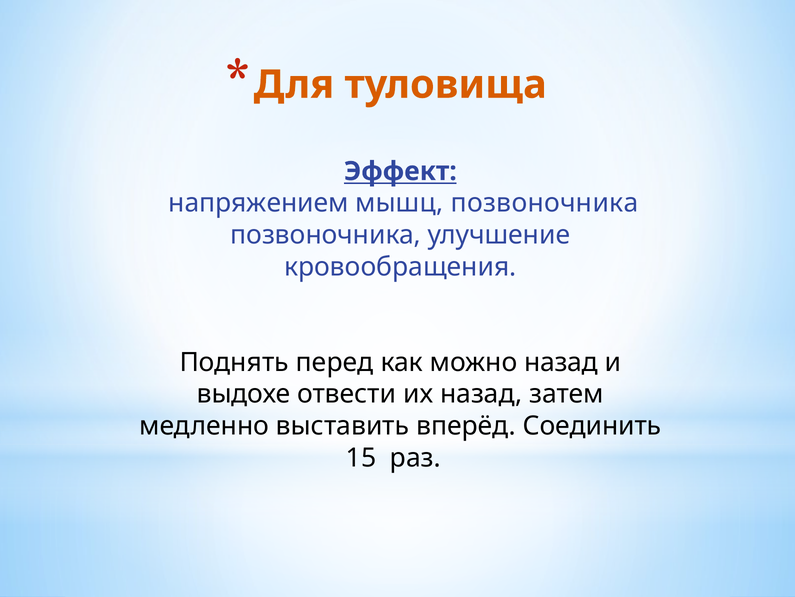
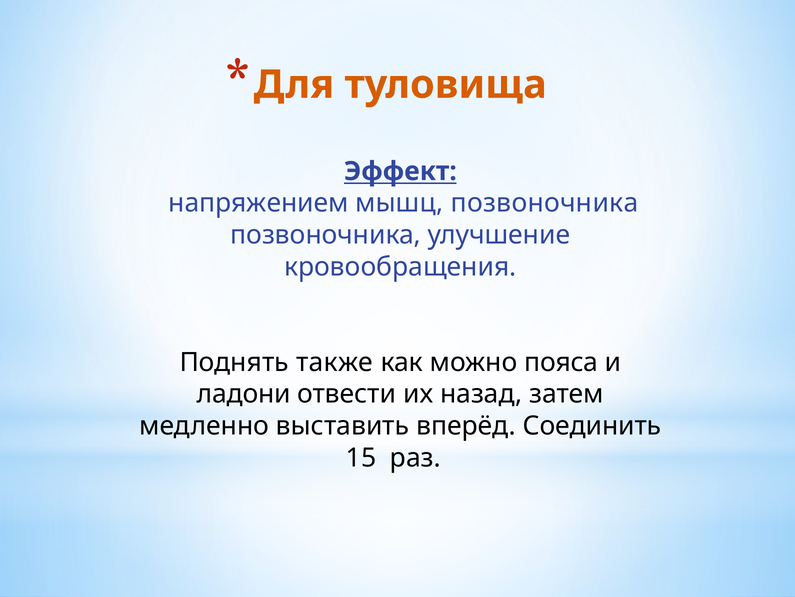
перед: перед -> также (335, 362)
можно назад: назад -> пояса (561, 362)
выдохе: выдохе -> ладони (244, 394)
